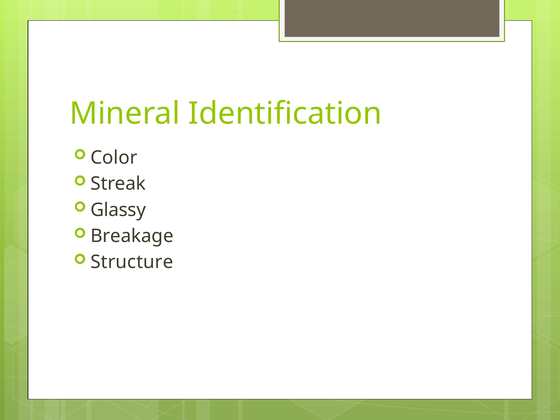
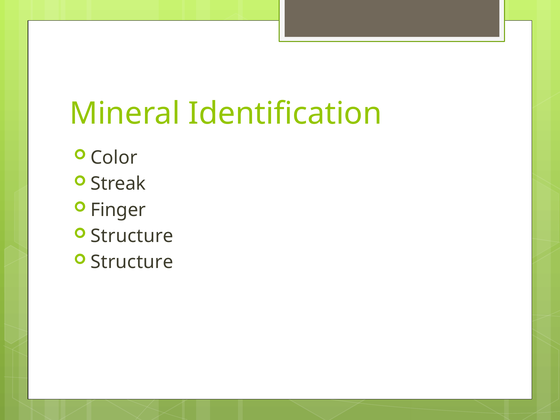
Glassy: Glassy -> Finger (118, 210)
Breakage: Breakage -> Structure (132, 236)
